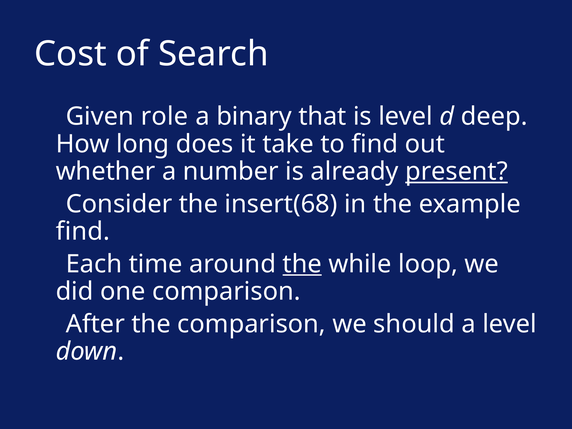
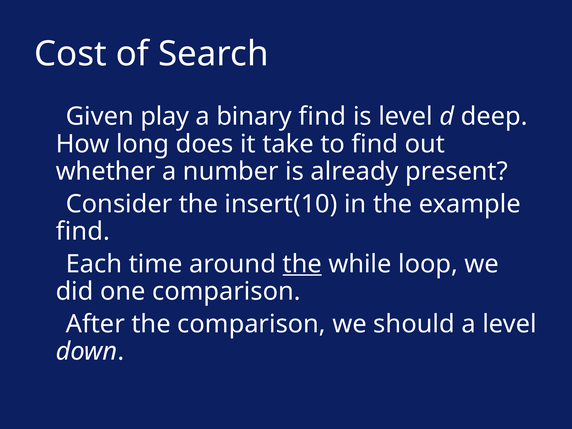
role: role -> play (165, 117)
binary that: that -> find (322, 117)
present underline: present -> none (457, 171)
insert(68: insert(68 -> insert(10 (281, 204)
